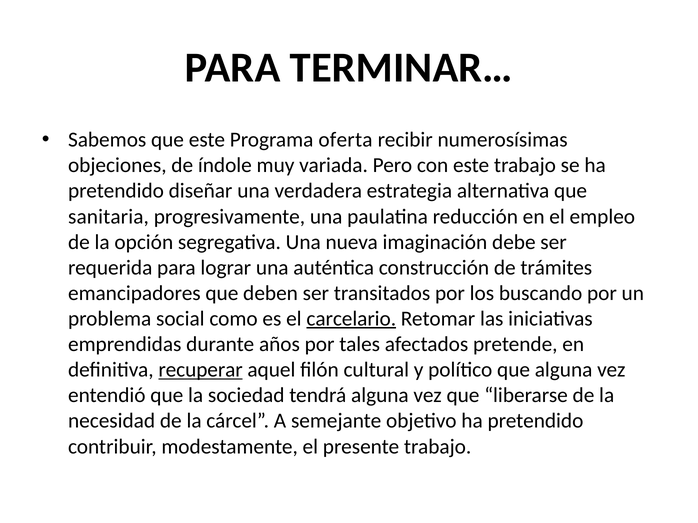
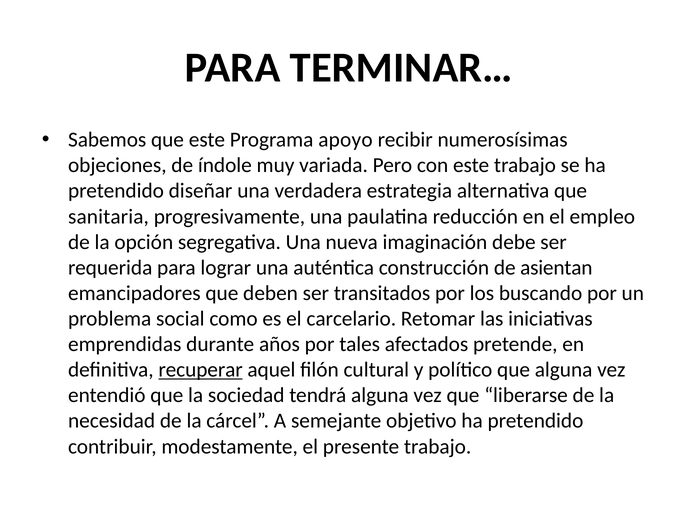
oferta: oferta -> apoyo (345, 140)
trámites: trámites -> asientan (556, 268)
carcelario underline: present -> none (351, 319)
